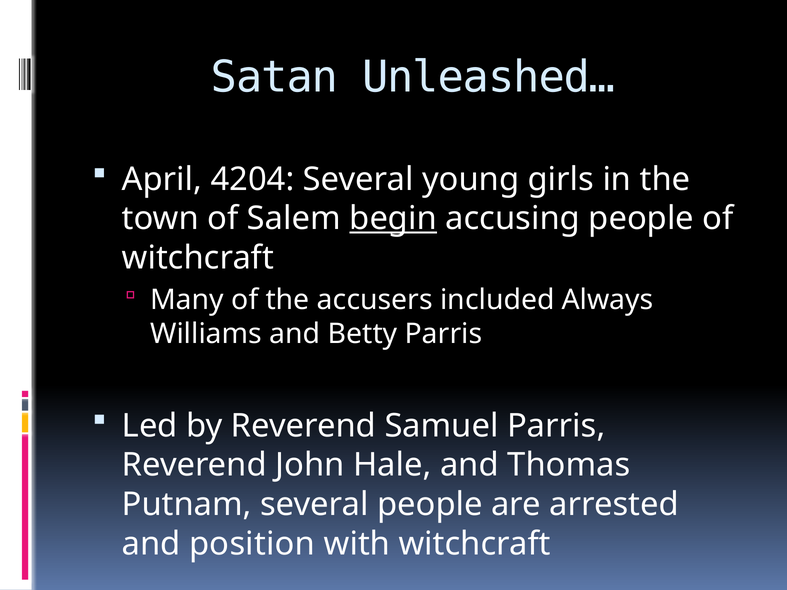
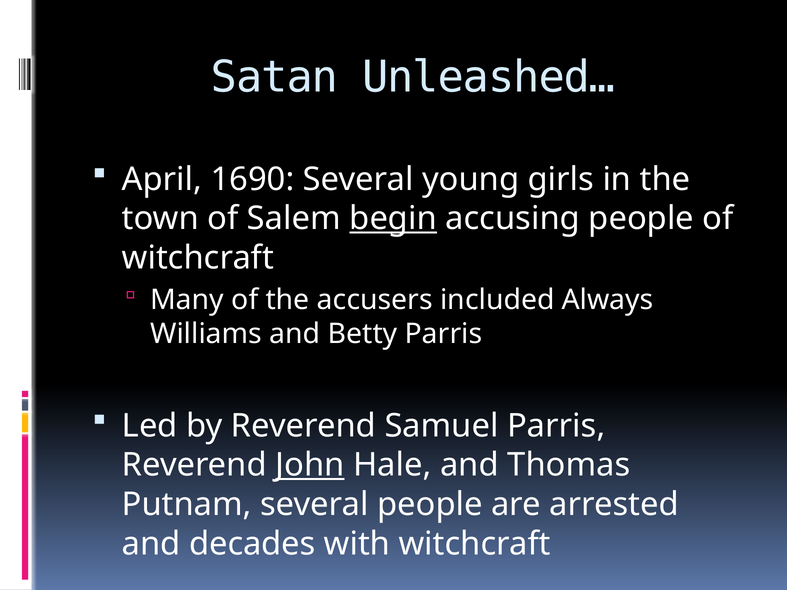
4204: 4204 -> 1690 (252, 179)
John underline: none -> present (310, 465)
position: position -> decades (252, 544)
